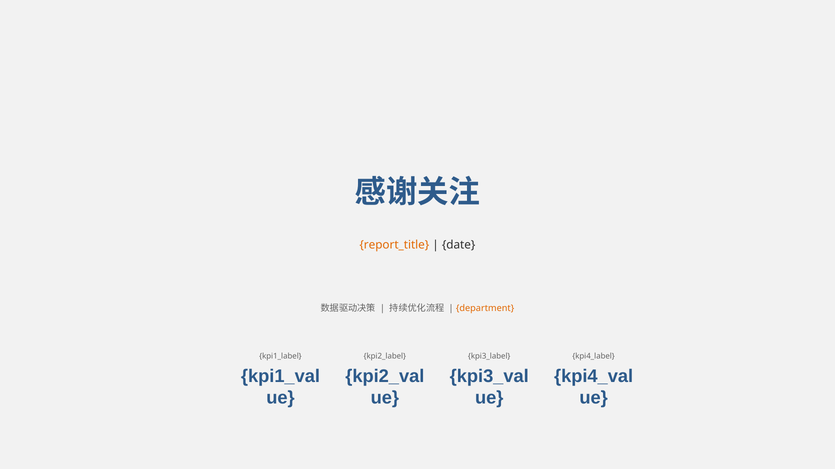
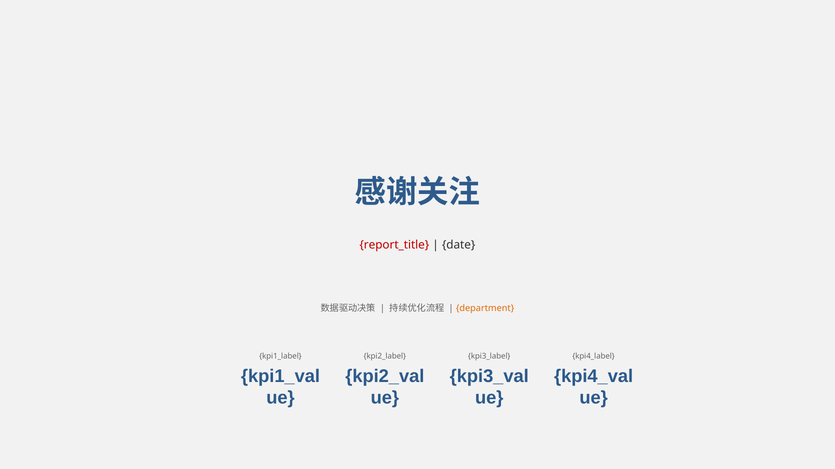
report_title colour: orange -> red (394, 245)
